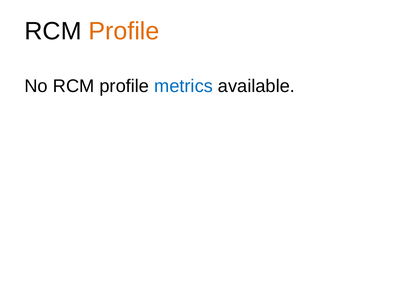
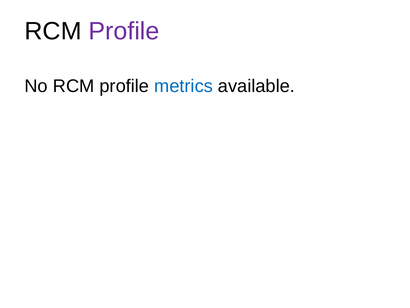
Profile colour: orange -> purple (124, 31)
